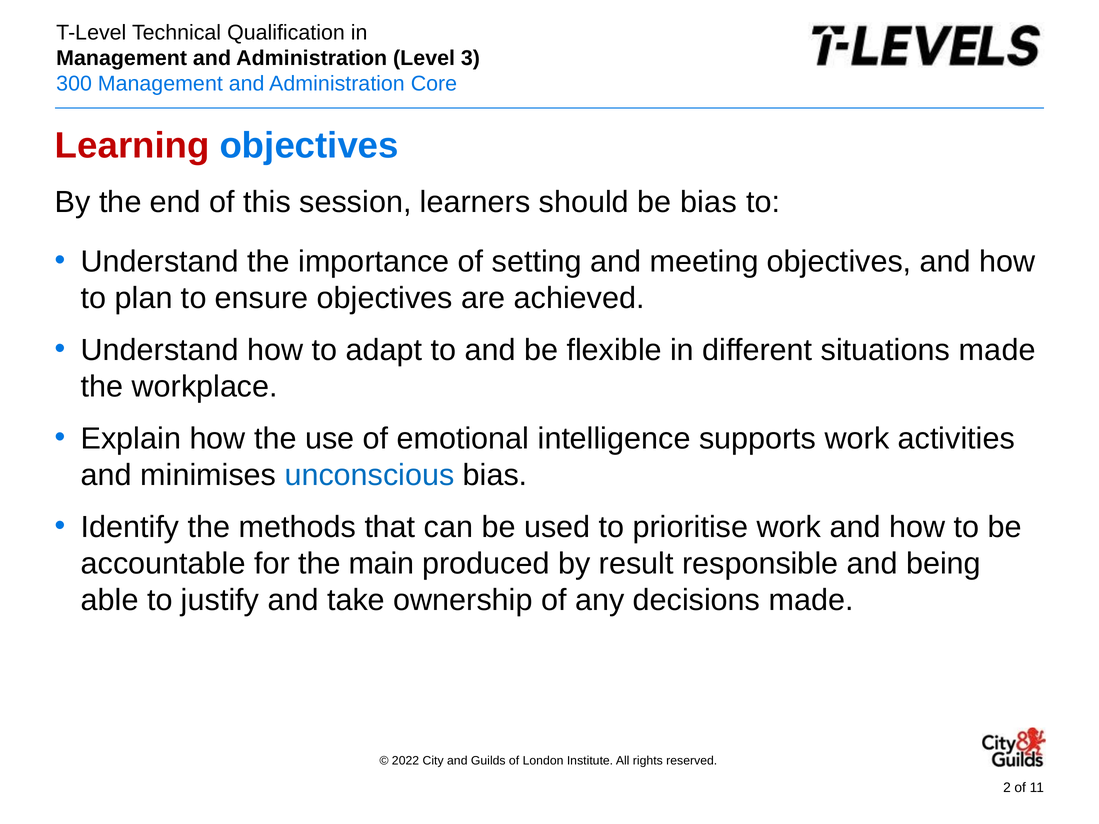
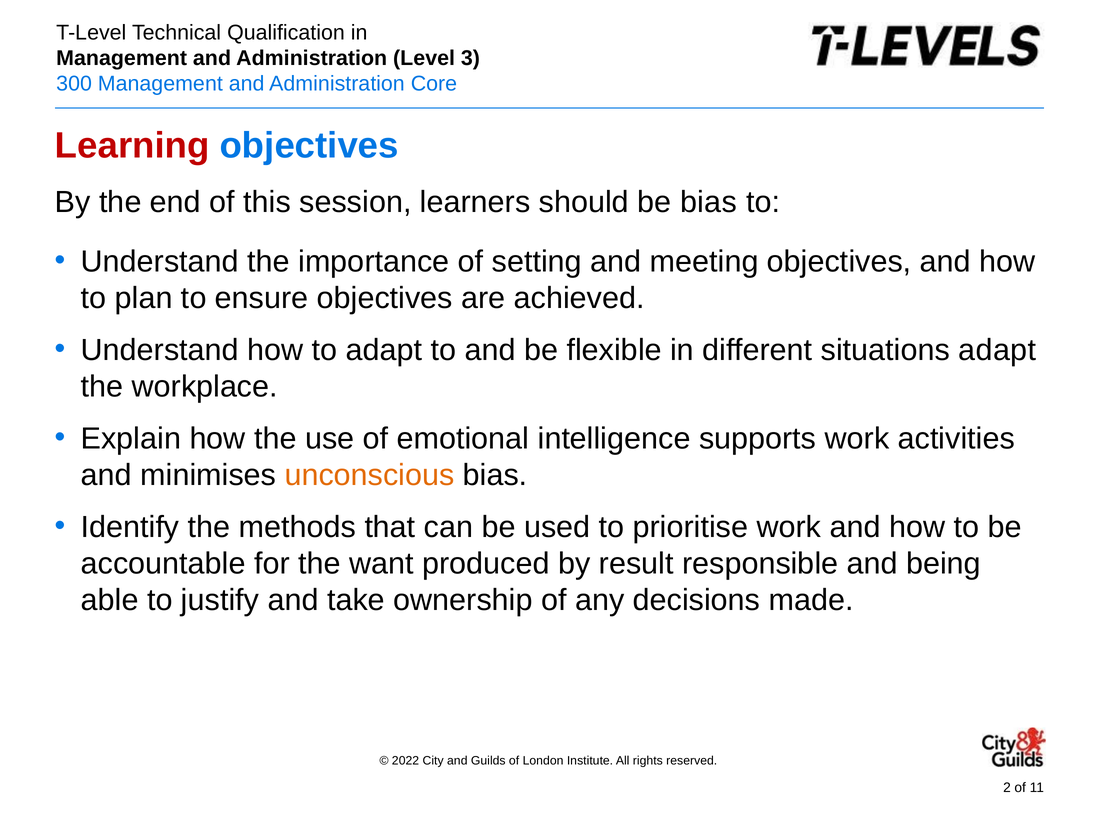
situations made: made -> adapt (997, 350)
unconscious colour: blue -> orange (370, 475)
main: main -> want (381, 564)
